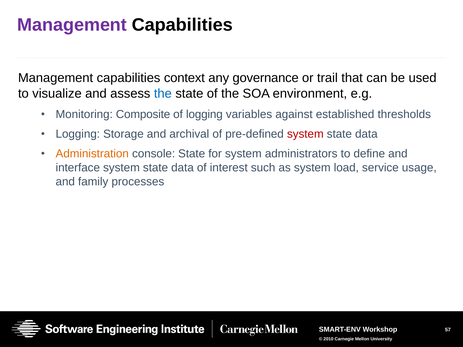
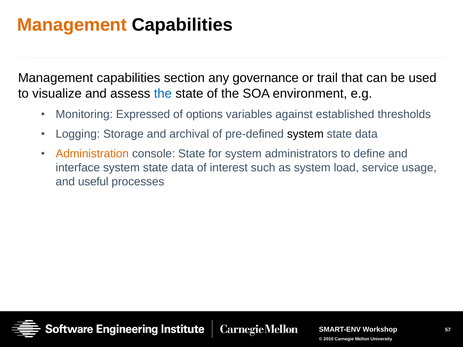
Management colour: purple -> orange (72, 25)
context: context -> section (184, 78)
Composite: Composite -> Expressed (143, 115)
of logging: logging -> options (204, 115)
system colour: red -> black (305, 134)
family: family -> useful (93, 182)
